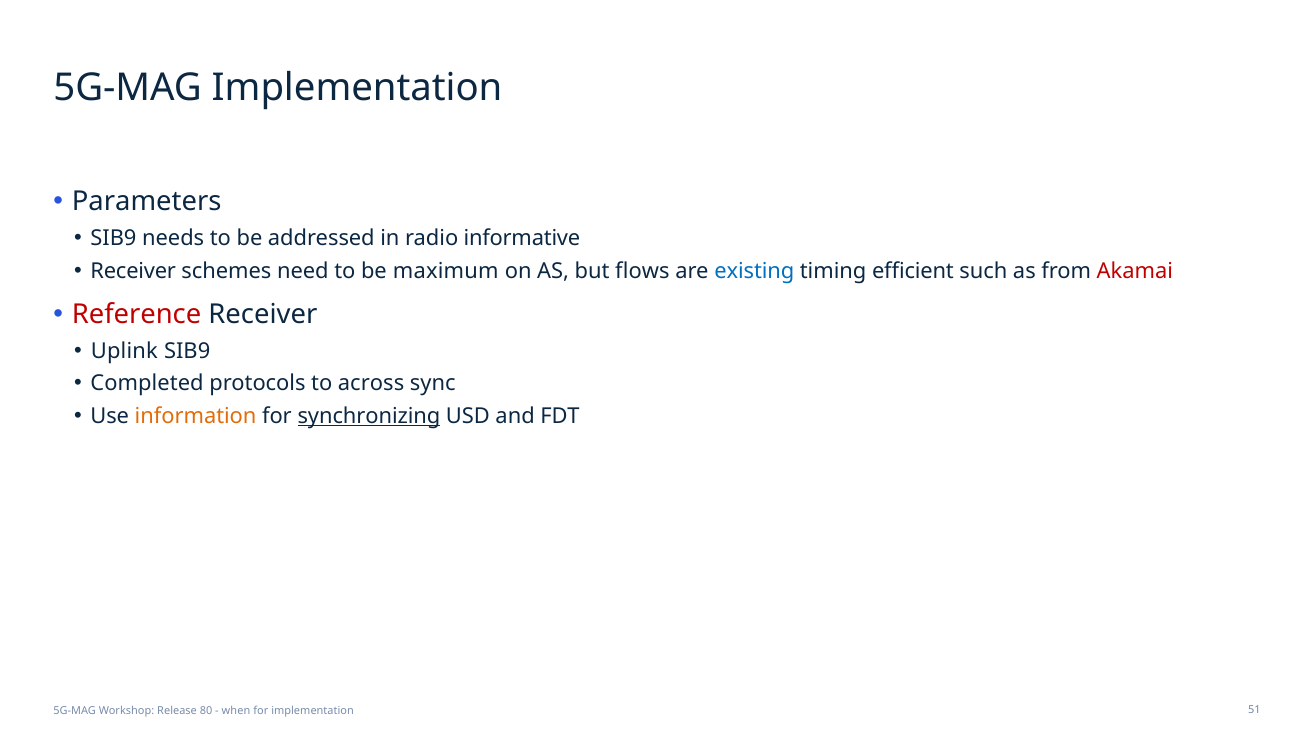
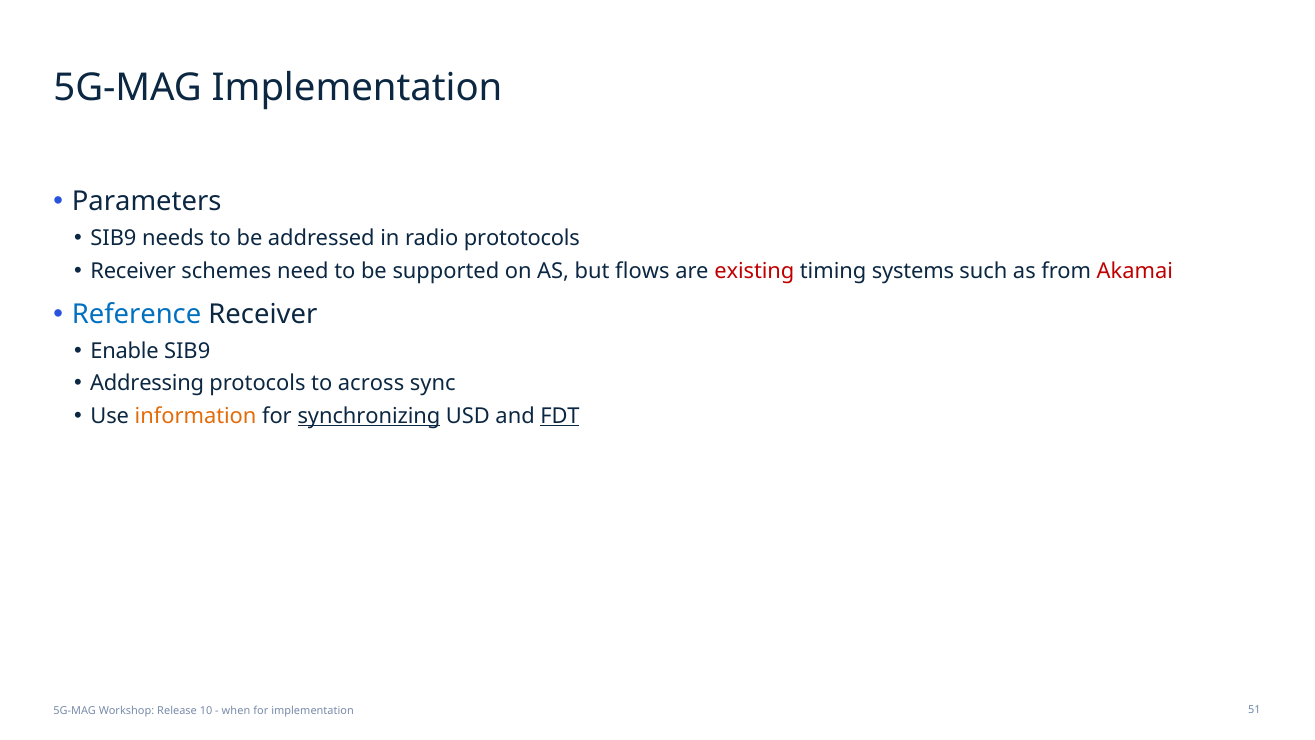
informative: informative -> prototocols (522, 239)
maximum: maximum -> supported (446, 271)
existing colour: blue -> red (754, 271)
efficient: efficient -> systems (913, 271)
Reference colour: red -> blue (137, 314)
Uplink: Uplink -> Enable (125, 351)
Completed: Completed -> Addressing (147, 384)
FDT underline: none -> present (560, 416)
80: 80 -> 10 (206, 710)
